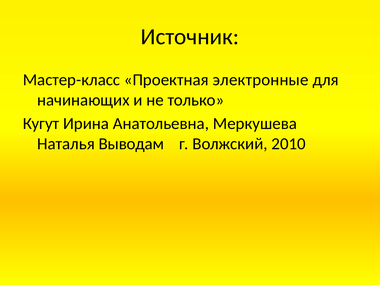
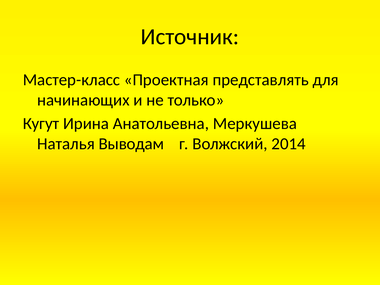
электронные: электронные -> представлять (261, 80)
2010: 2010 -> 2014 (289, 144)
